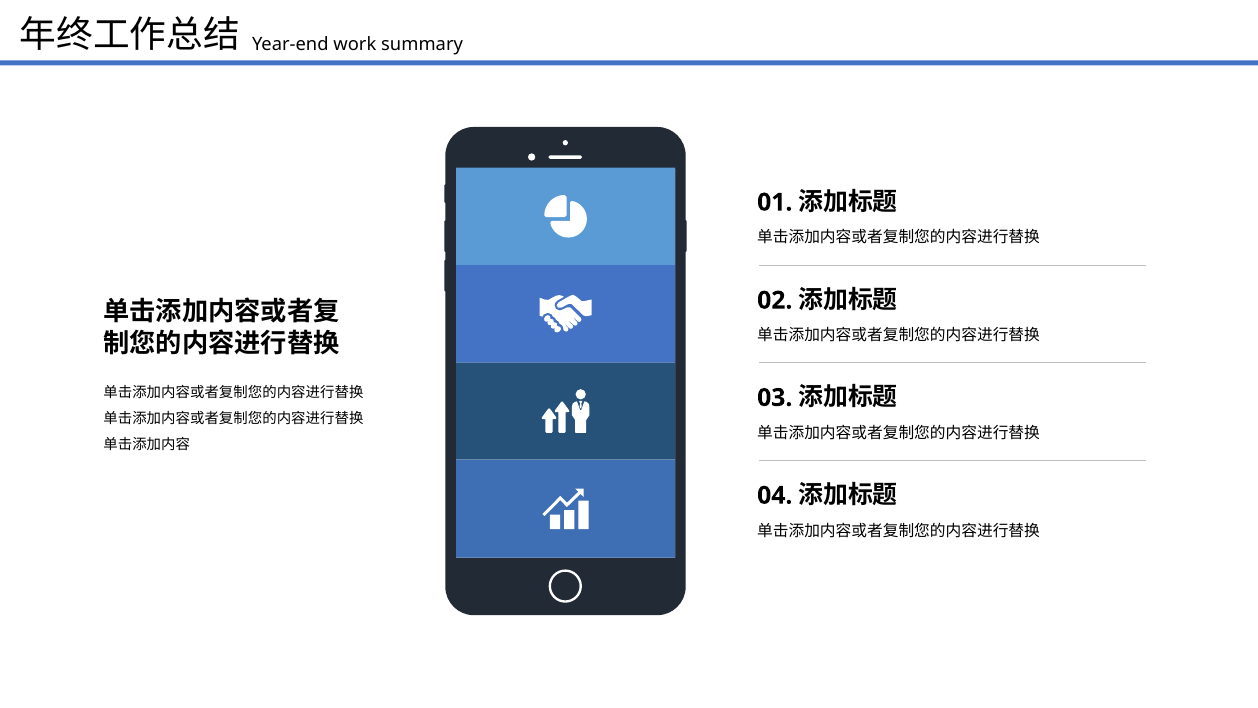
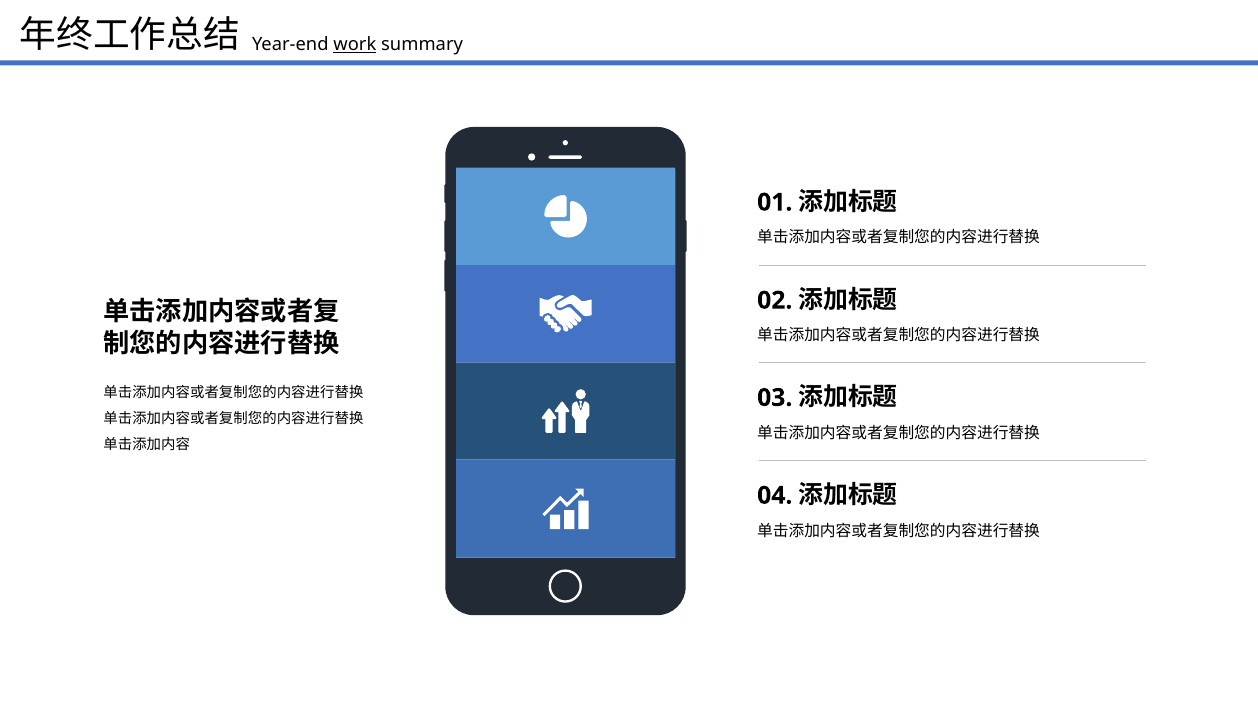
work underline: none -> present (355, 45)
